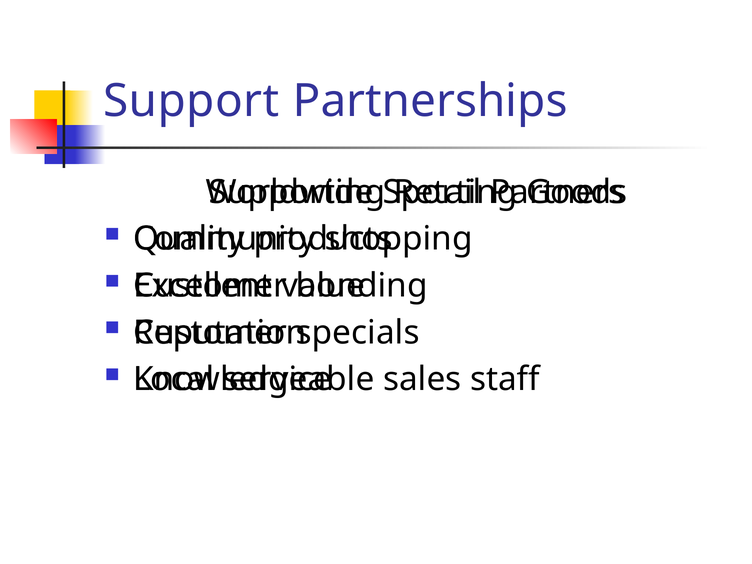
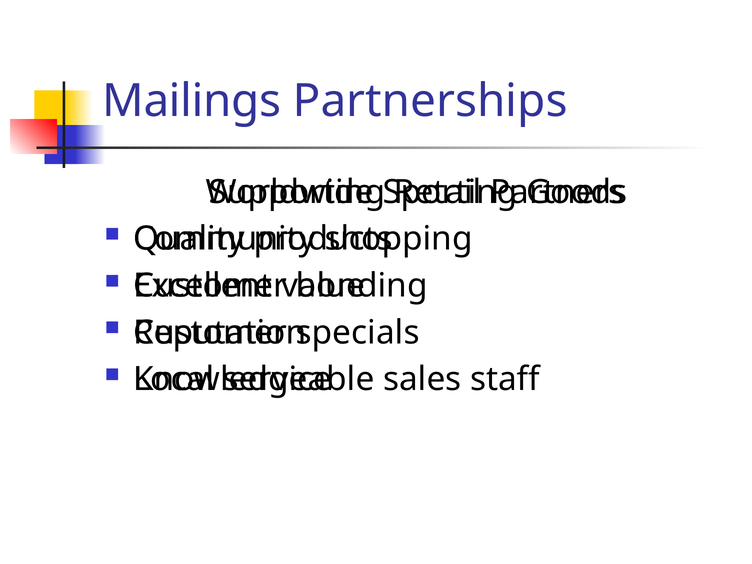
Support: Support -> Mailings (192, 101)
